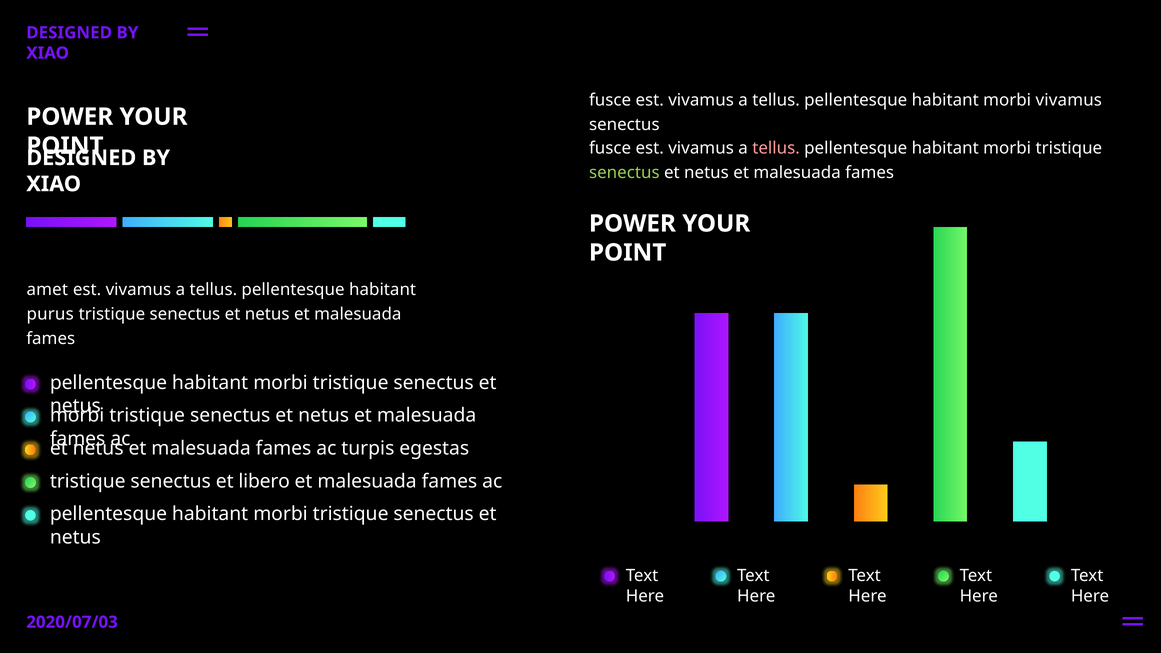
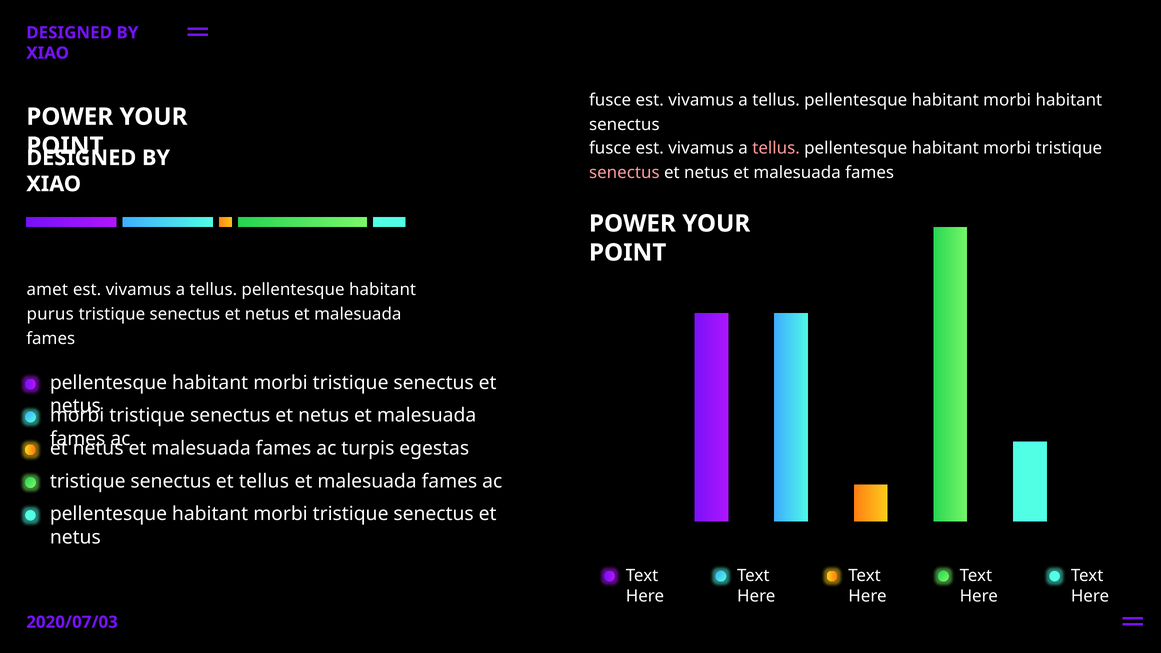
morbi vivamus: vivamus -> habitant (1069, 100)
senectus colour: light green -> pink (624, 173)
et libero: libero -> tellus (264, 481)
